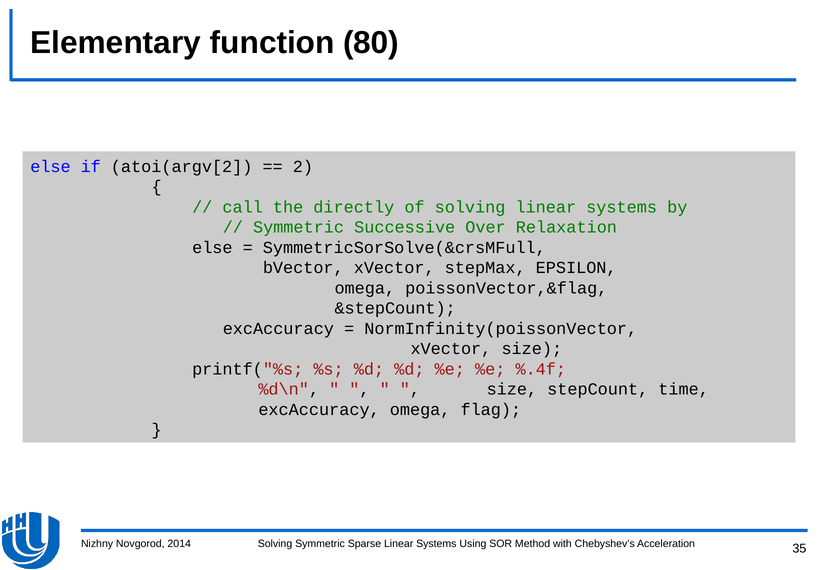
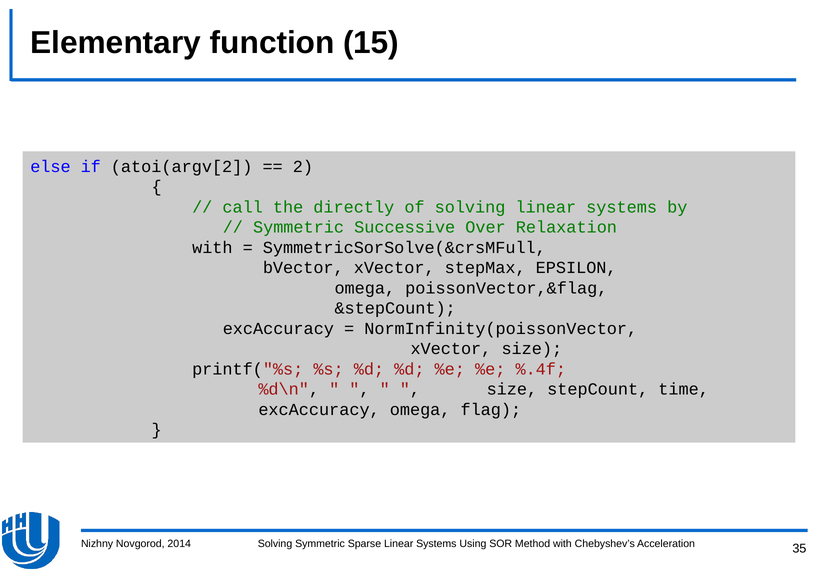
80: 80 -> 15 (371, 43)
else: else -> with (212, 248)
